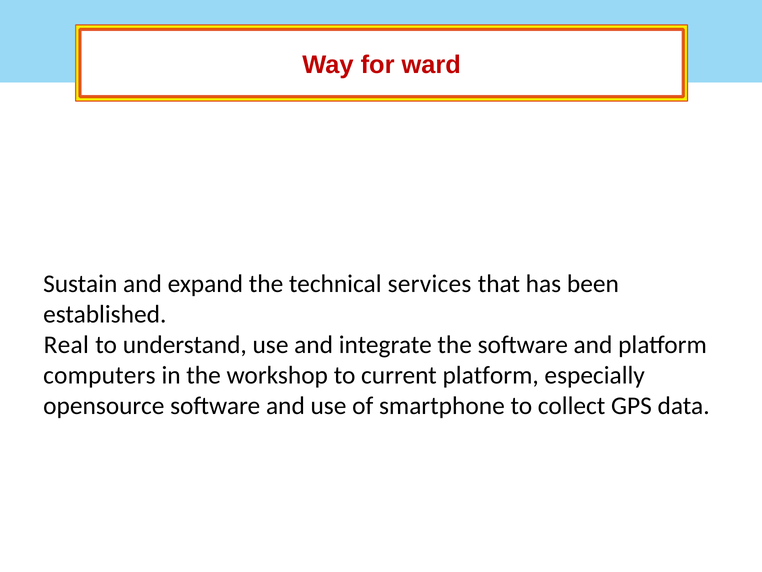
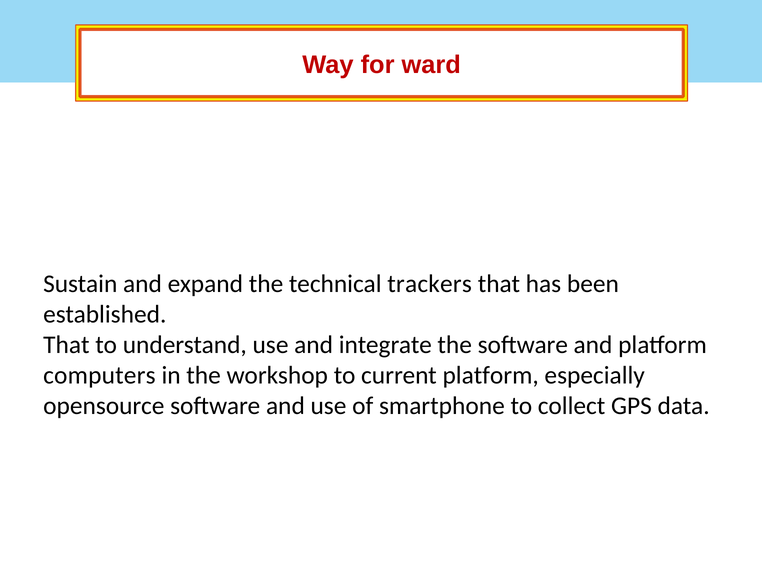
services: services -> trackers (430, 284)
Real: Real -> That (66, 345)
